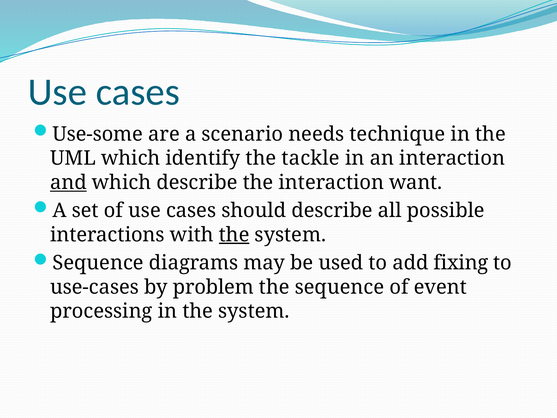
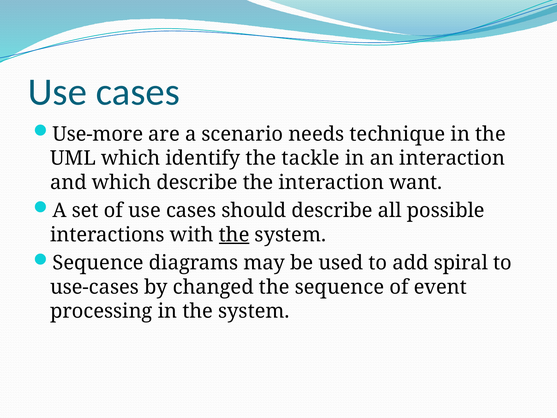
Use-some: Use-some -> Use-more (98, 134)
and underline: present -> none (68, 182)
fixing: fixing -> spiral (461, 263)
problem: problem -> changed (213, 287)
